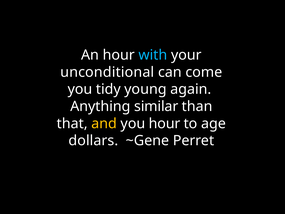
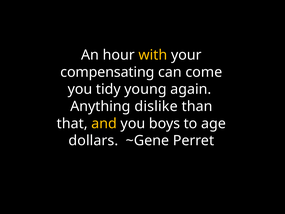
with colour: light blue -> yellow (153, 55)
unconditional: unconditional -> compensating (107, 72)
similar: similar -> dislike (156, 106)
you hour: hour -> boys (165, 123)
